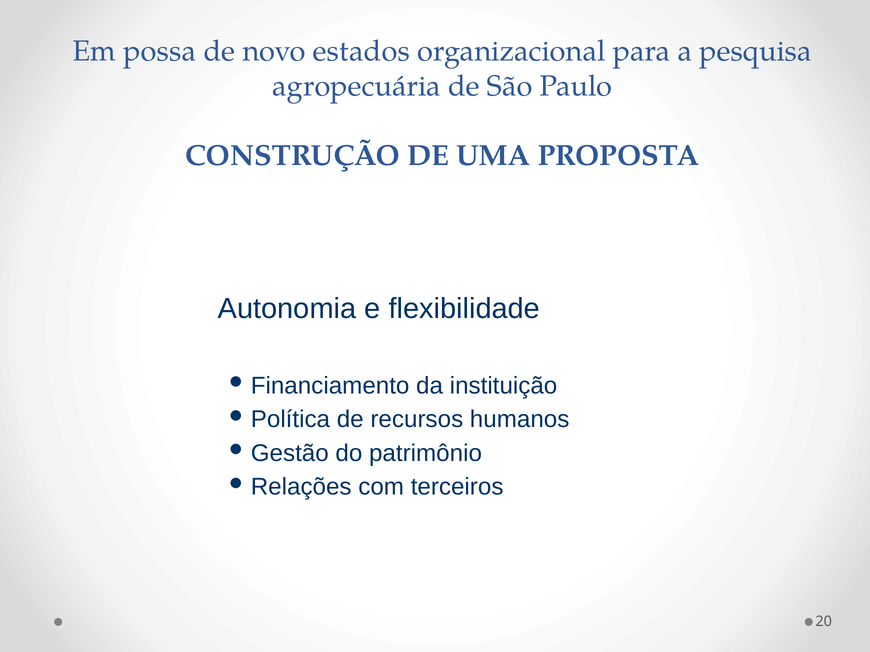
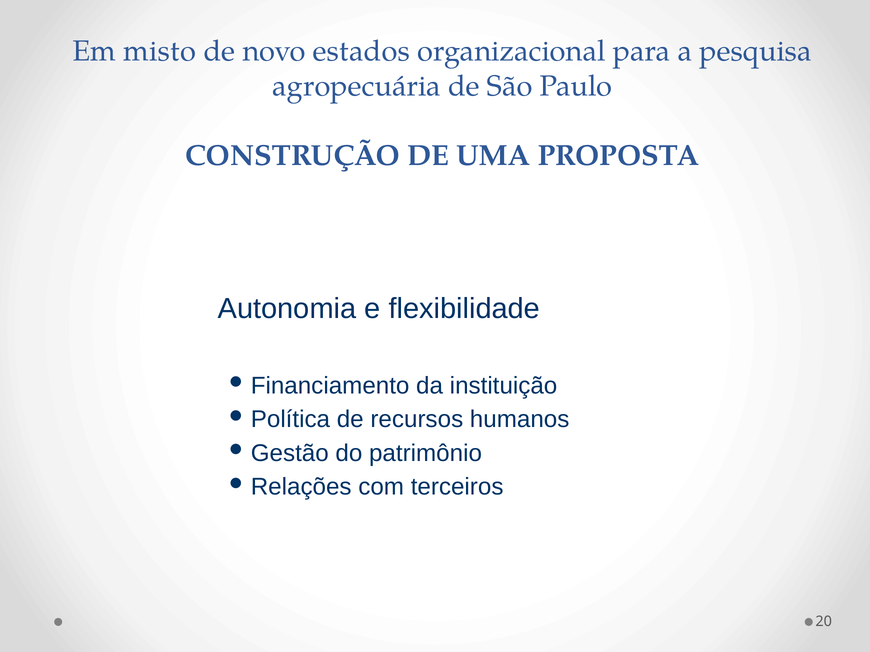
possa: possa -> misto (160, 51)
